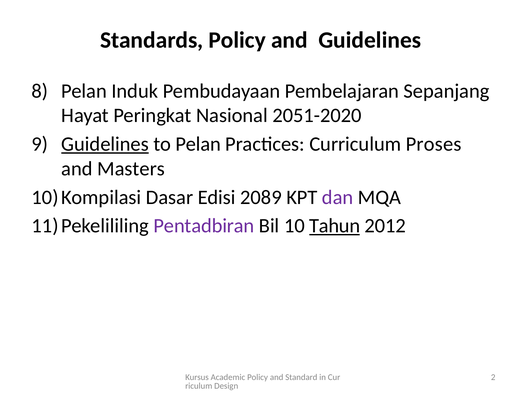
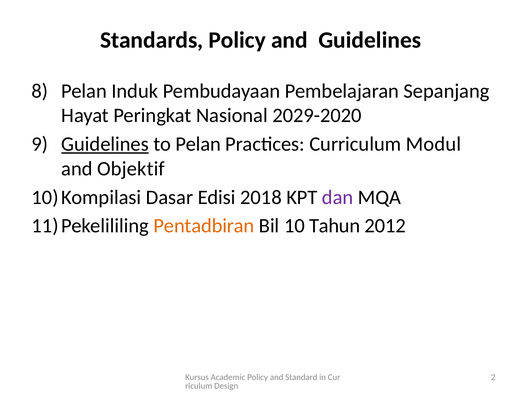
2051-2020: 2051-2020 -> 2029-2020 (317, 116)
Proses: Proses -> Modul (434, 144)
Masters: Masters -> Objektif (131, 169)
2089: 2089 -> 2018 (261, 197)
Pentadbiran colour: purple -> orange (204, 226)
Tahun underline: present -> none (335, 226)
